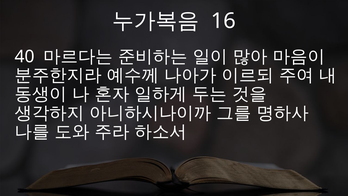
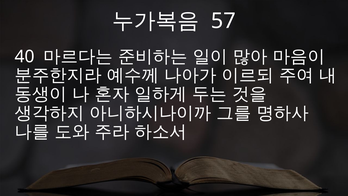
16: 16 -> 57 (223, 21)
